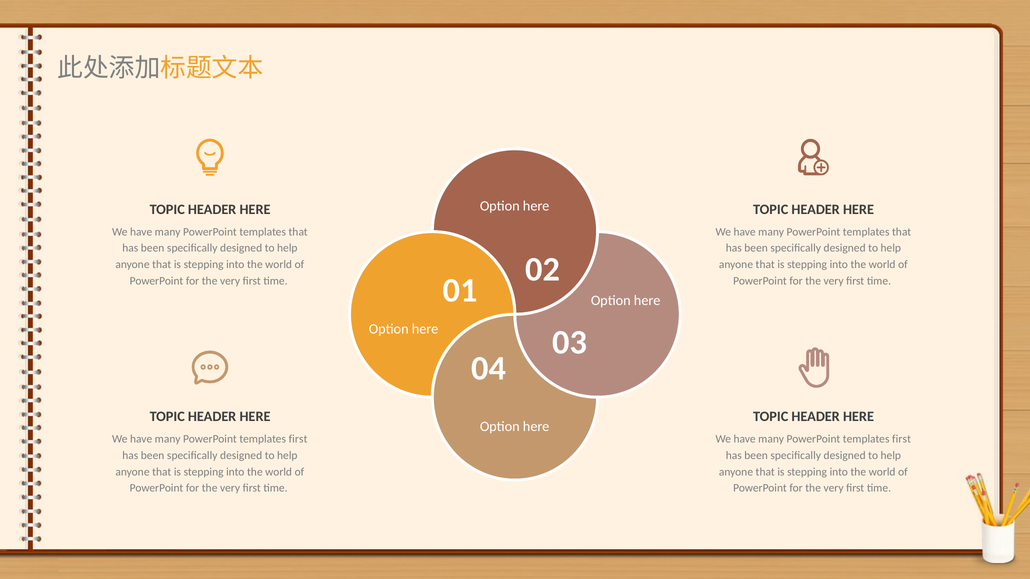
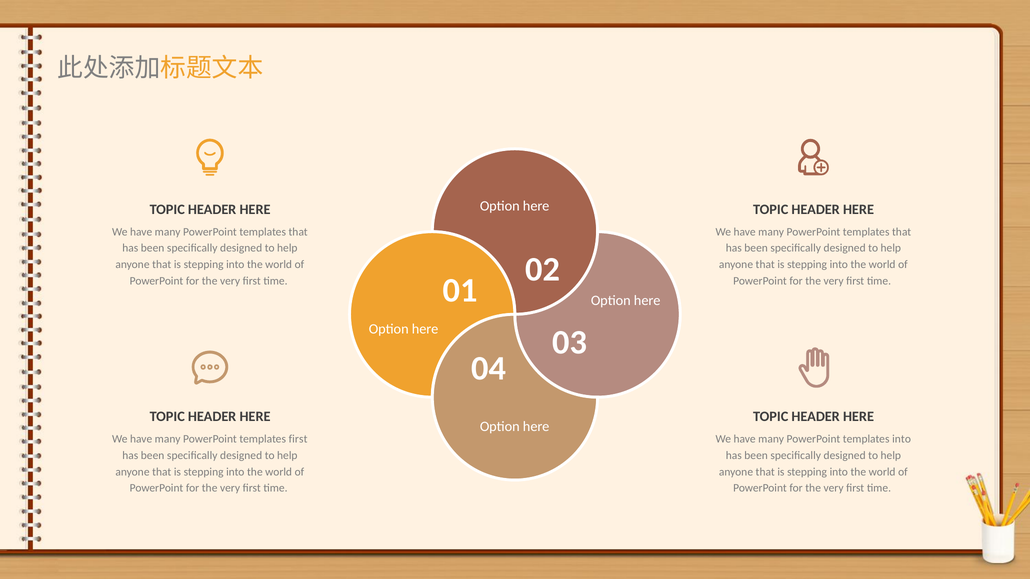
first: first -> into (902, 439)
